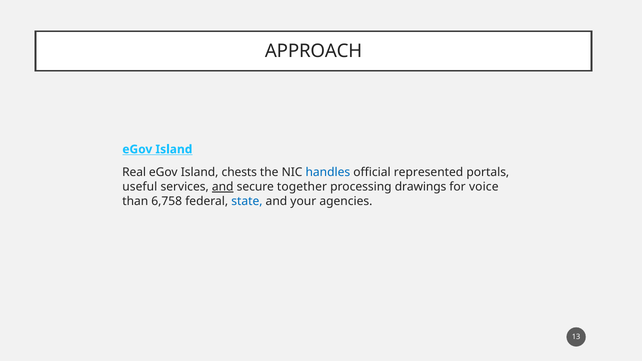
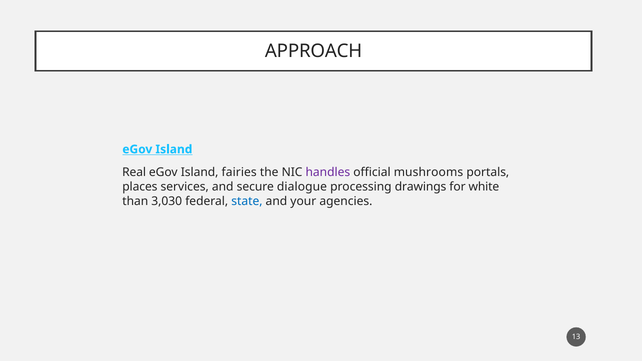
chests: chests -> fairies (239, 172)
handles colour: blue -> purple (328, 172)
represented: represented -> mushrooms (428, 172)
useful: useful -> places (140, 187)
and underline: present -> none (223, 187)
together: together -> dialogue (302, 187)
voice: voice -> white (484, 187)
6,758: 6,758 -> 3,030 (167, 201)
